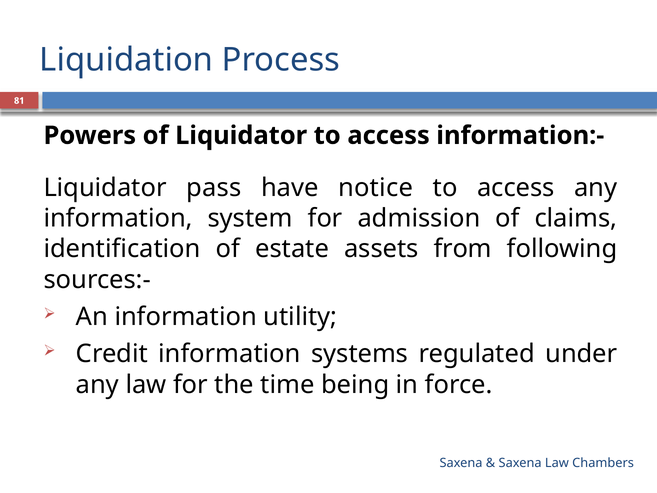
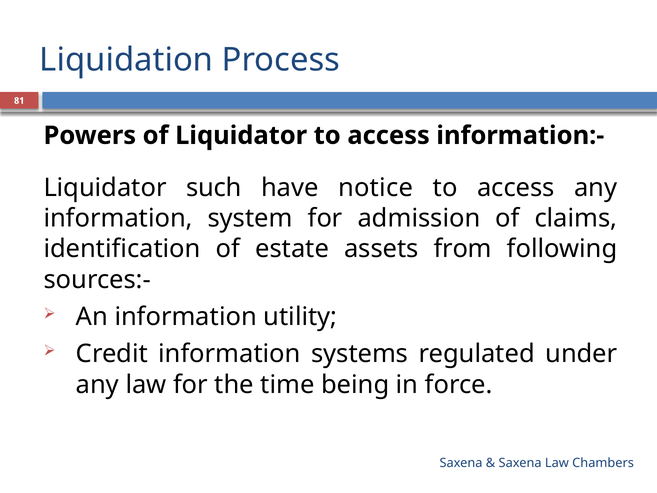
pass: pass -> such (214, 188)
